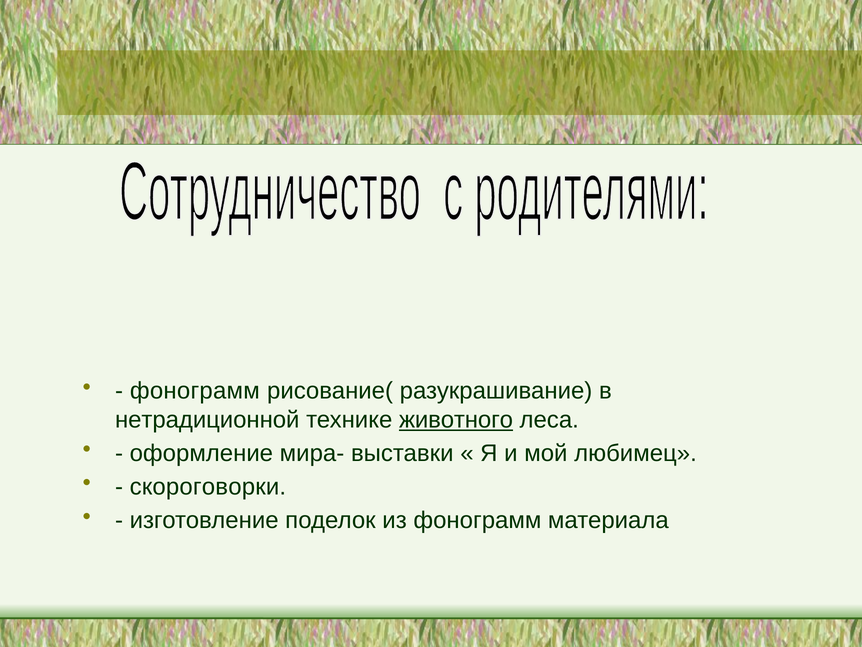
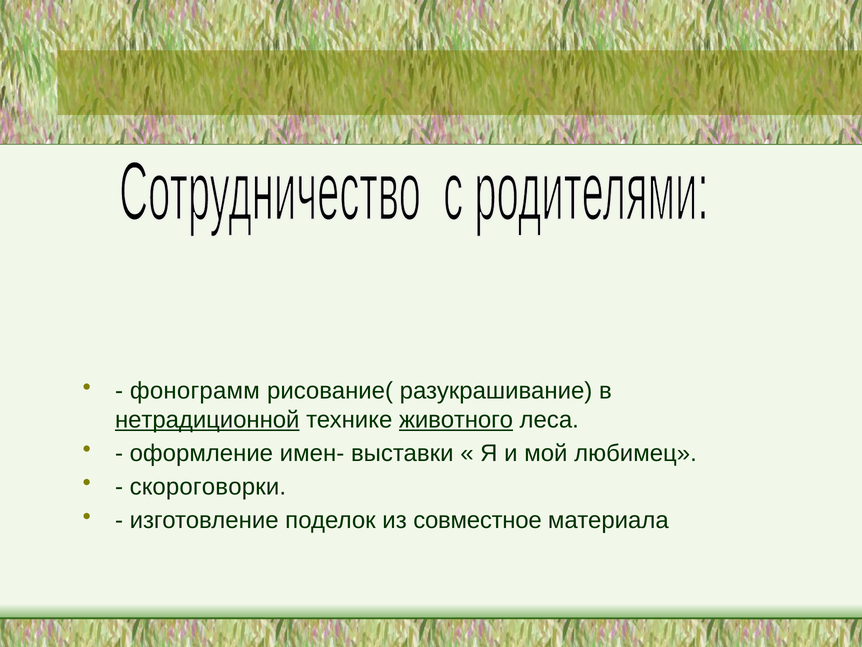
нетрадиционной underline: none -> present (207, 419)
мира-: мира- -> имен- (312, 453)
из фонограмм: фонограмм -> совместное (478, 520)
